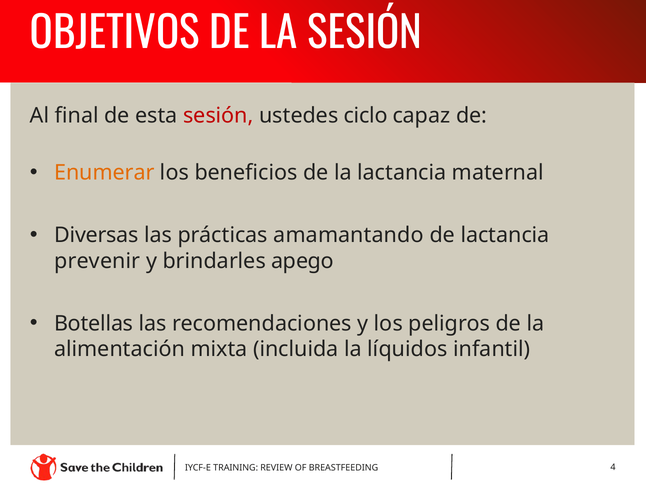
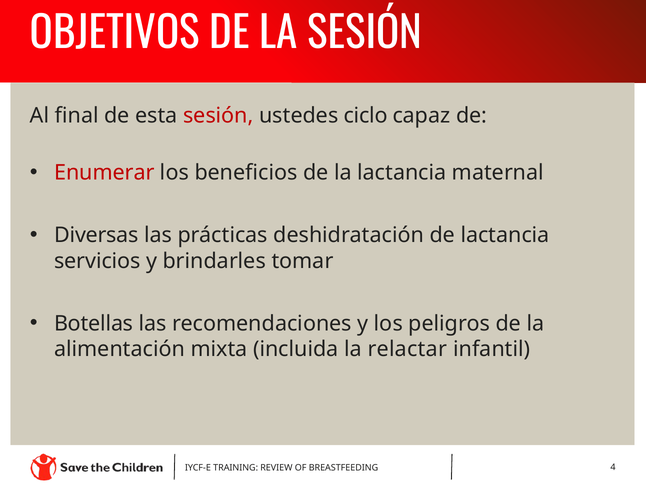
Enumerar colour: orange -> red (104, 173)
amamantando: amamantando -> deshidratación (349, 235)
prevenir: prevenir -> servicios (97, 261)
apego: apego -> tomar (302, 261)
líquidos: líquidos -> relactar (407, 350)
